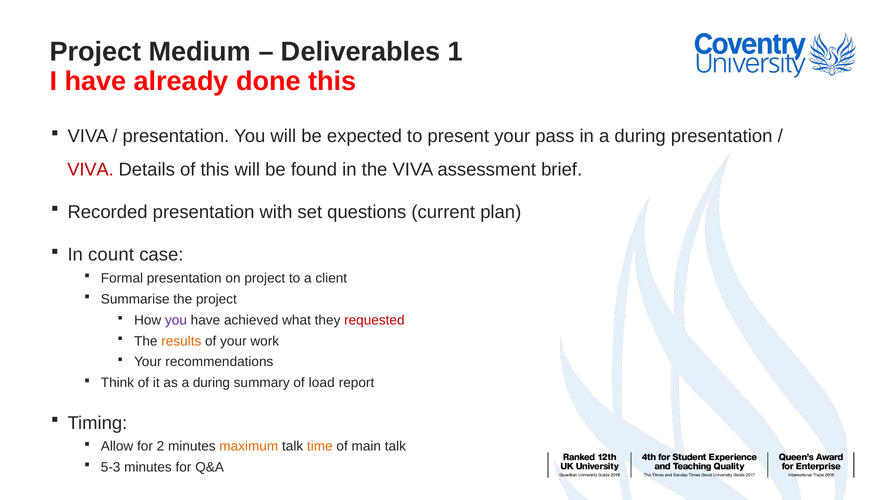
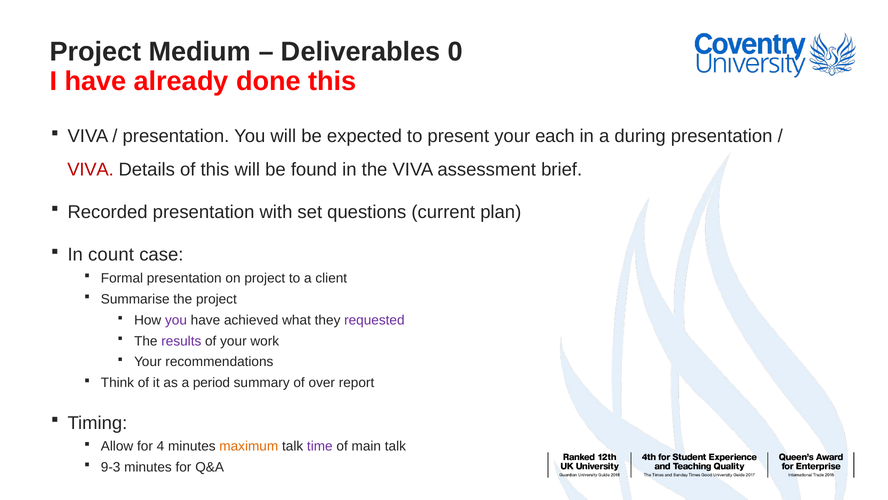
1: 1 -> 0 (455, 52)
pass: pass -> each (555, 136)
requested colour: red -> purple (374, 320)
results colour: orange -> purple (181, 341)
as a during: during -> period (211, 383)
load: load -> over (322, 383)
2: 2 -> 4 (160, 446)
time colour: orange -> purple (320, 446)
5-3: 5-3 -> 9-3 (111, 467)
